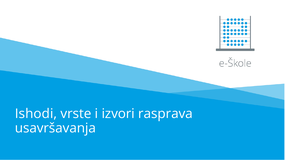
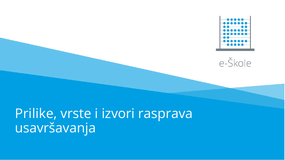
Ishodi: Ishodi -> Prilike (36, 114)
